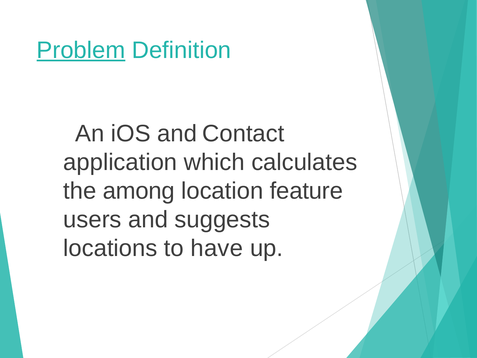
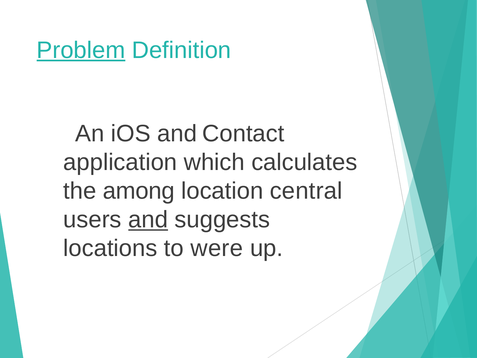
feature: feature -> central (306, 191)
and underline: none -> present (148, 220)
have: have -> were (217, 248)
